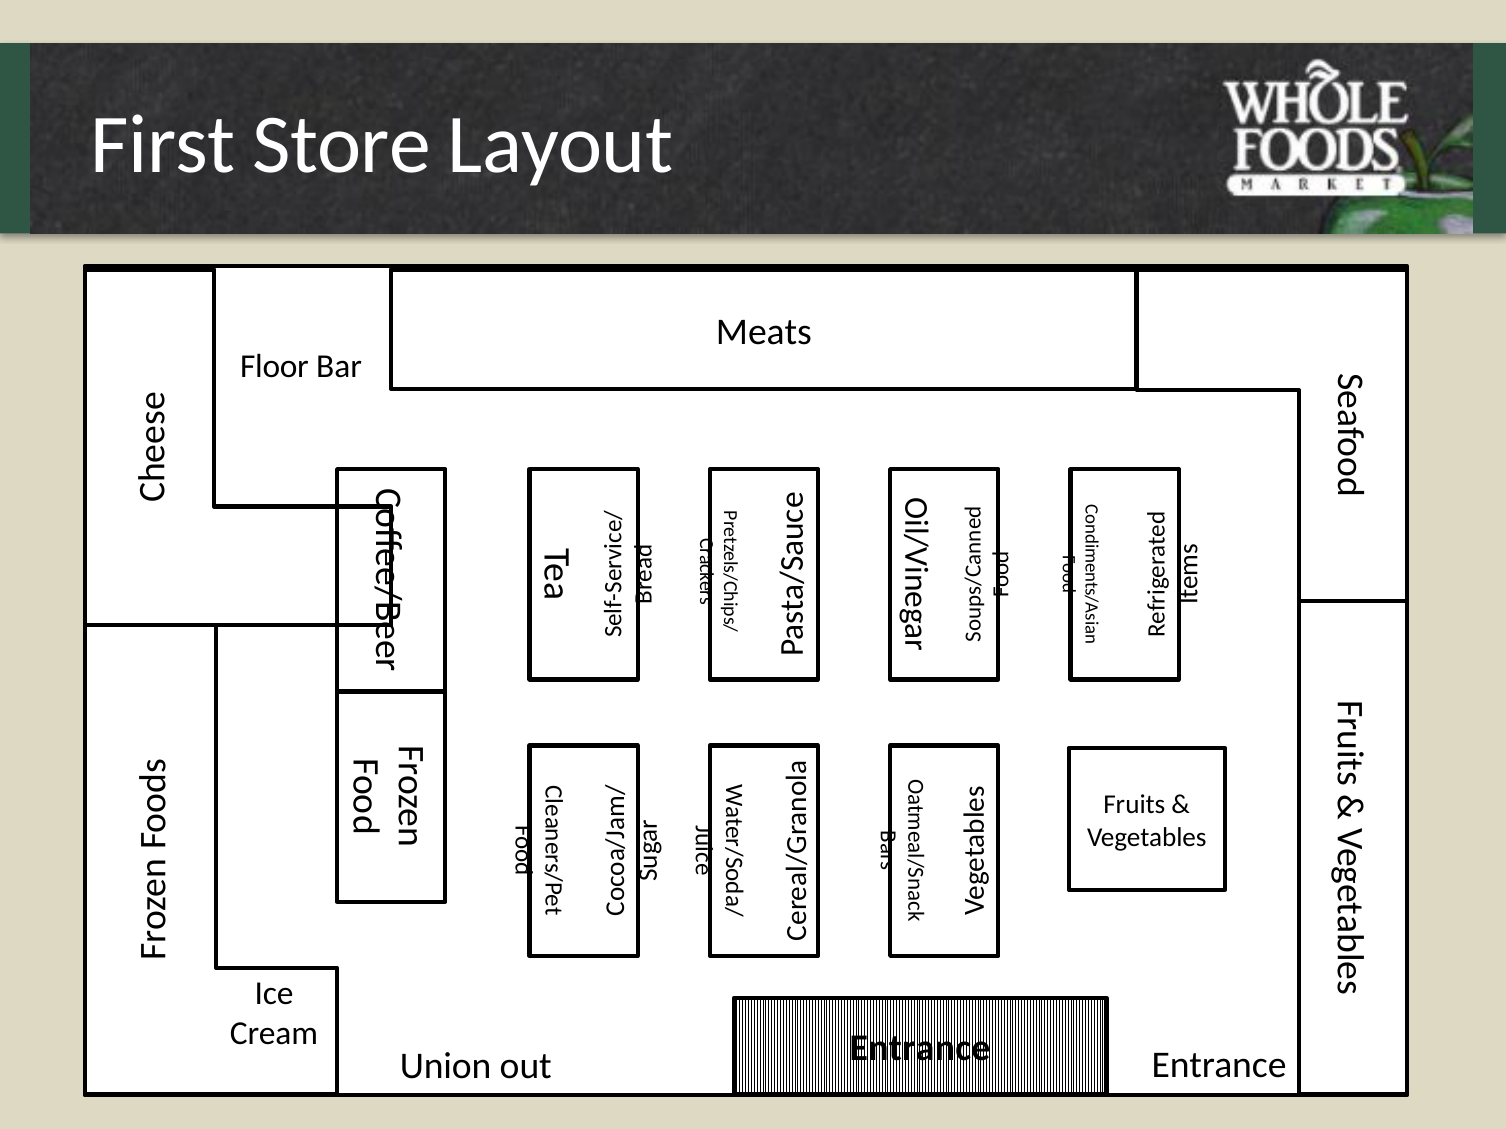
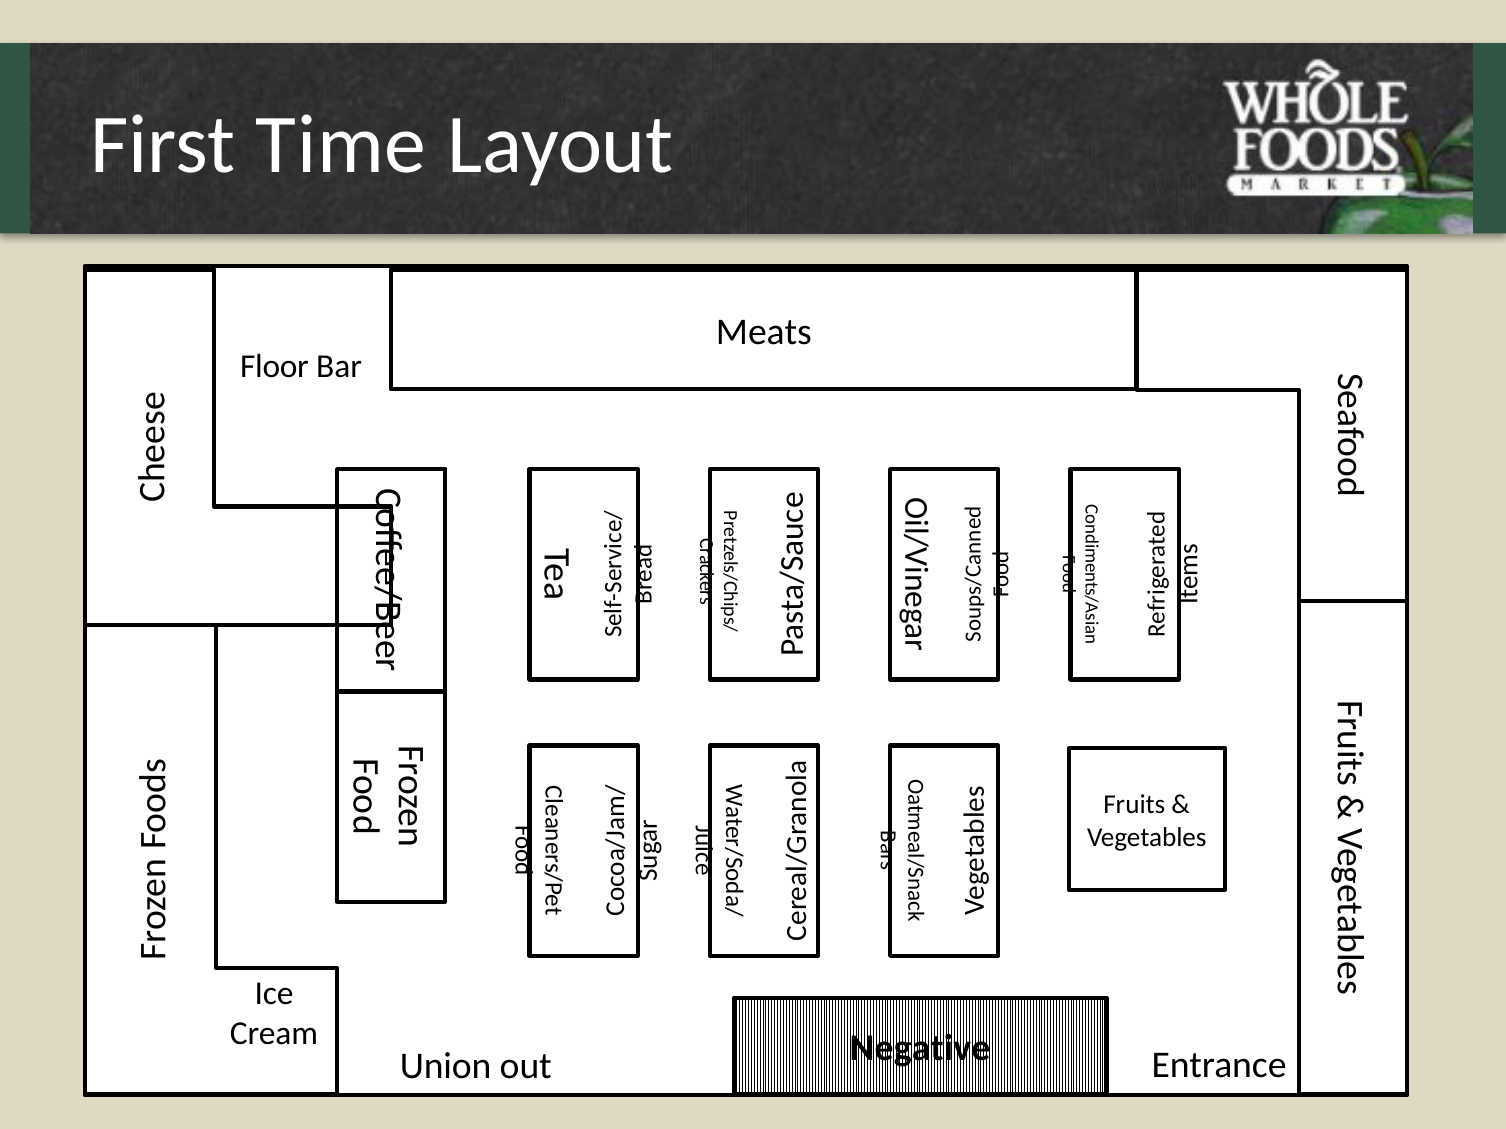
Store: Store -> Time (341, 145)
Entrance: Entrance -> Negative (920, 1049)
